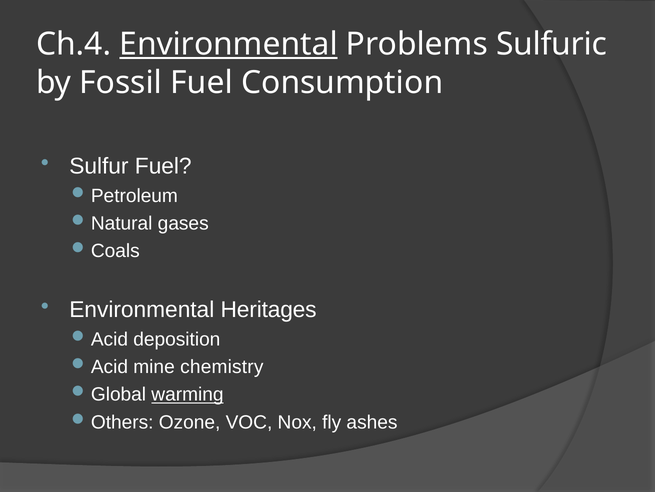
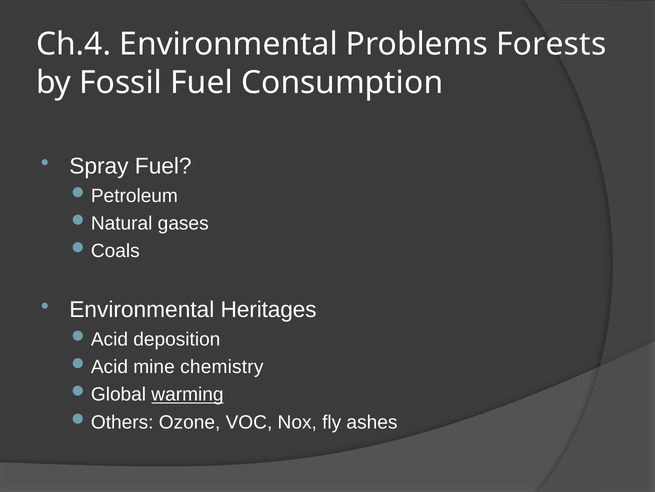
Environmental underline: present -> none (229, 44)
Sulfuric: Sulfuric -> Forests (551, 44)
Sulfur: Sulfur -> Spray (99, 166)
